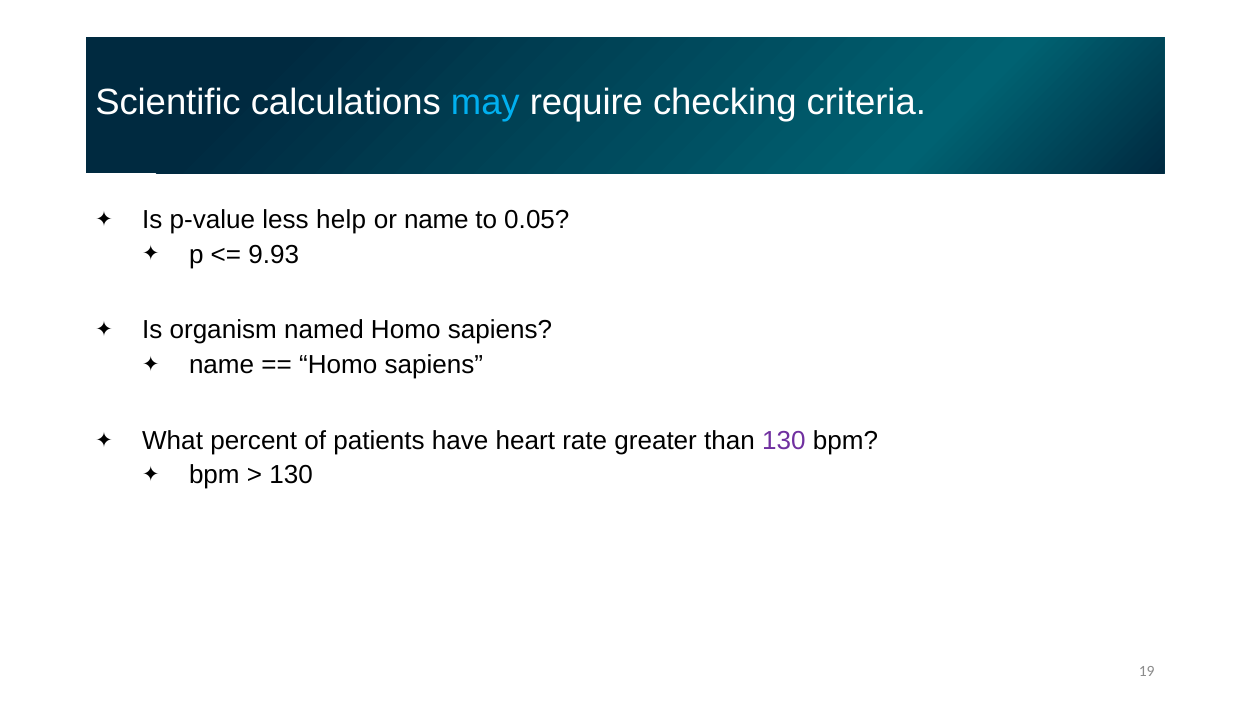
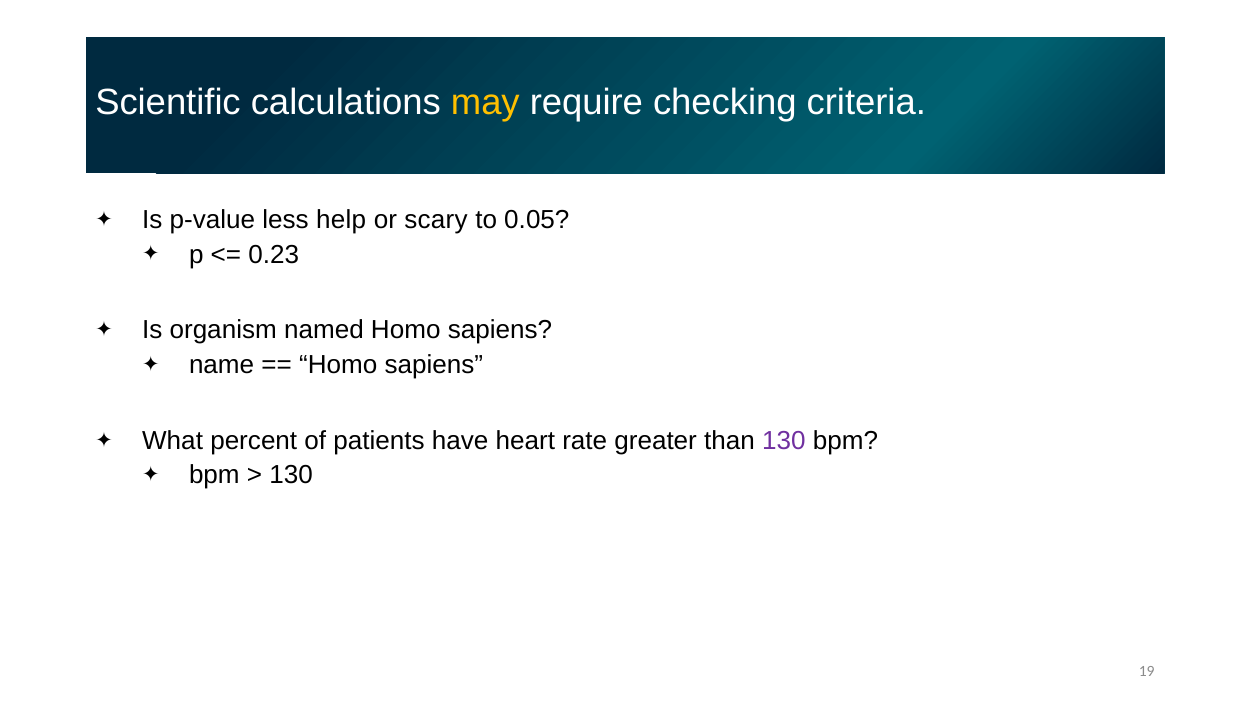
may colour: light blue -> yellow (485, 103)
or name: name -> scary (436, 220)
9.93: 9.93 -> 0.23 (274, 254)
